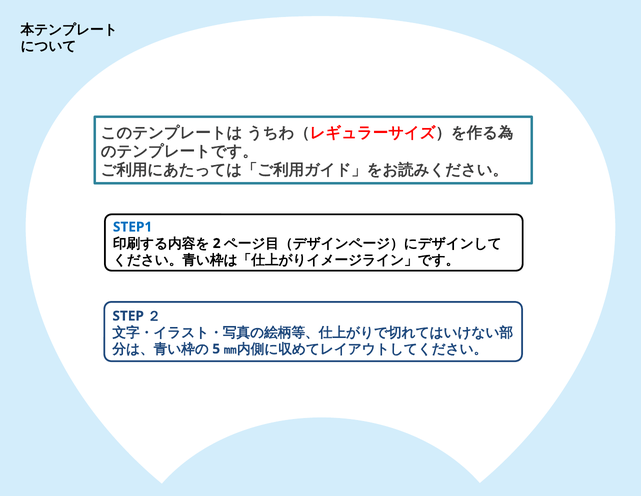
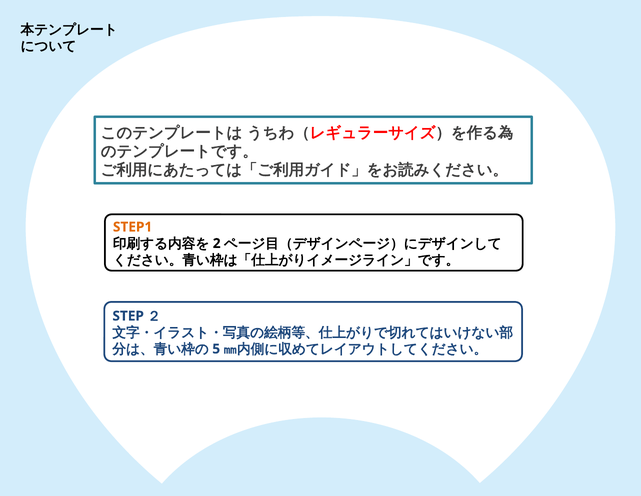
STEP1 colour: blue -> orange (133, 227)
